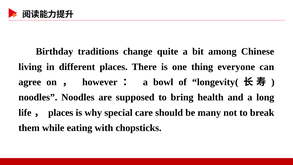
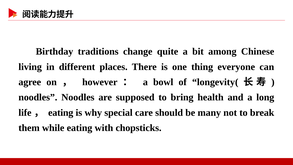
places: places -> eating (61, 112)
